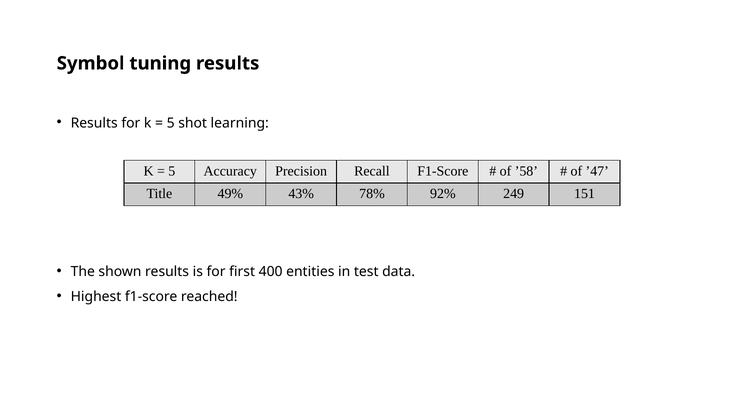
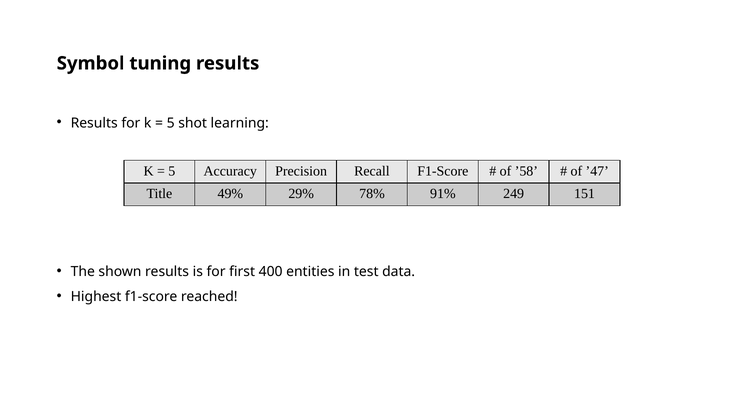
43%: 43% -> 29% (301, 194)
92%: 92% -> 91% (443, 194)
